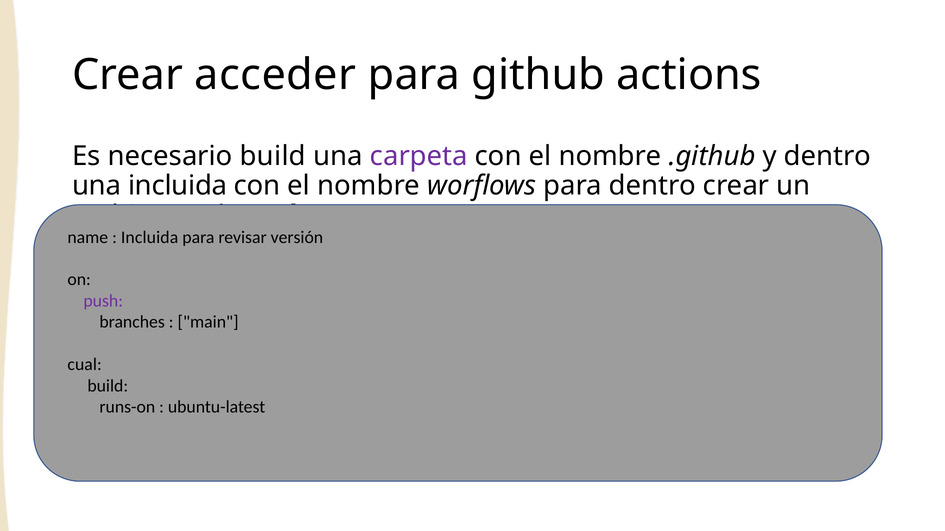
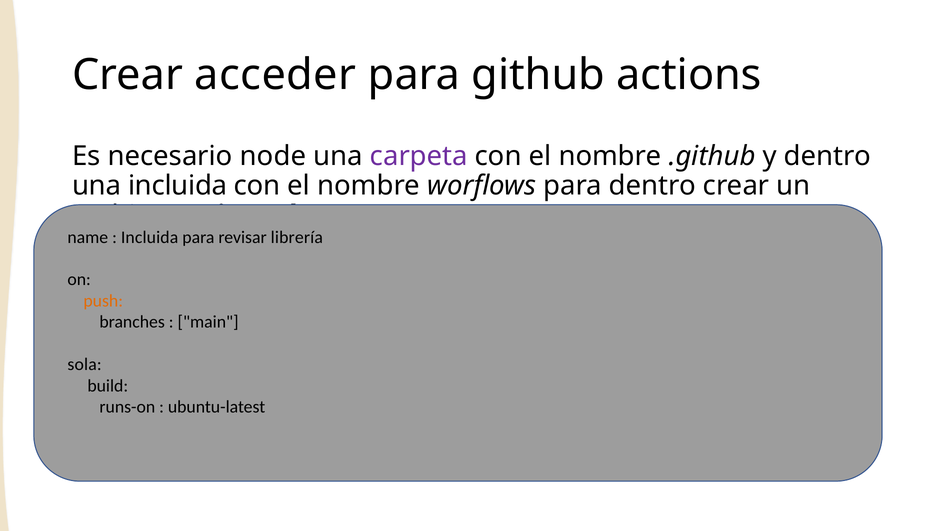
necesario build: build -> node (273, 156)
versión: versión -> librería (297, 237)
push colour: purple -> orange (103, 301)
cual: cual -> sola (85, 365)
